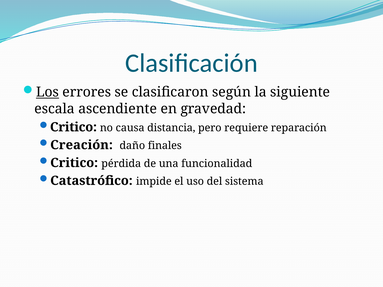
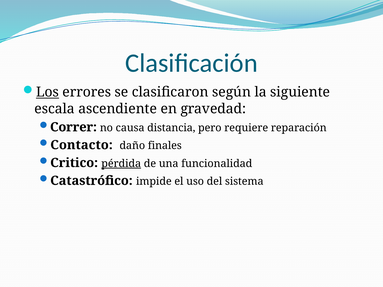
Critico: Critico -> Correr (73, 127)
Creación: Creación -> Contacto (82, 145)
pérdida underline: none -> present (121, 164)
